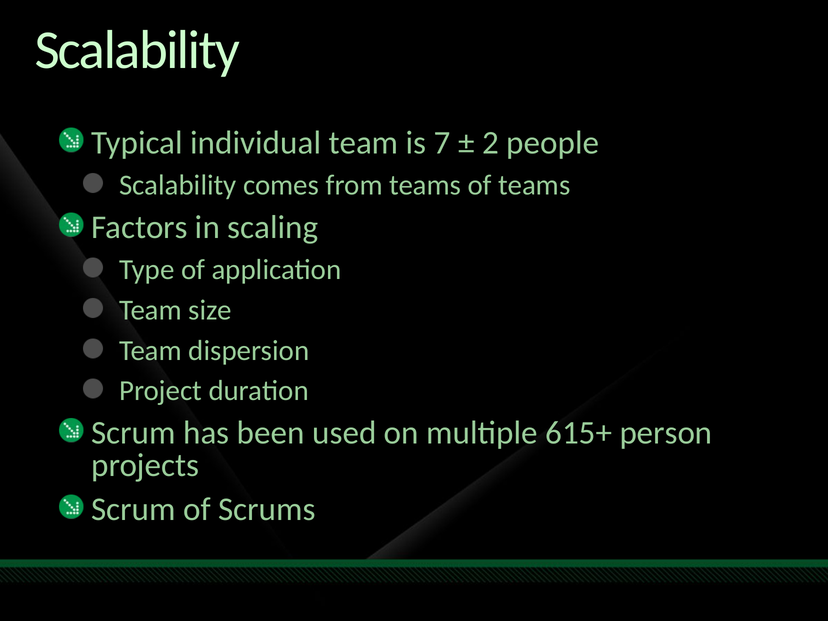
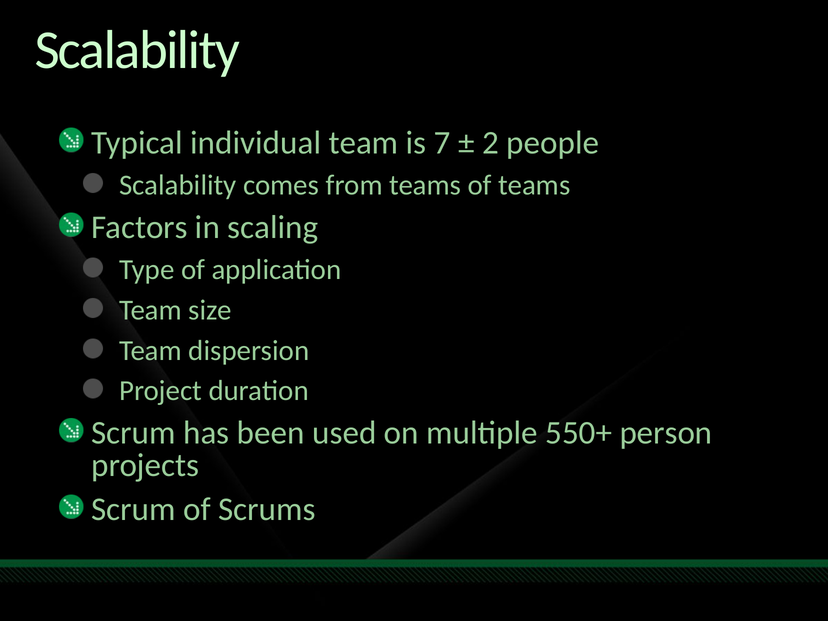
615+: 615+ -> 550+ (579, 433)
